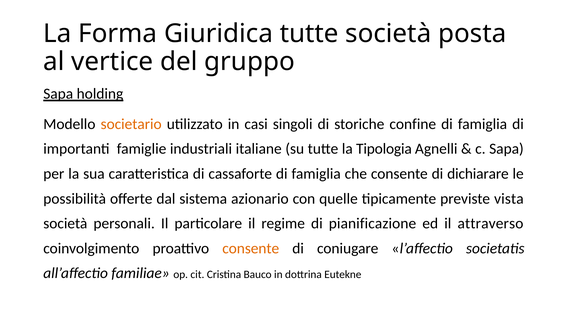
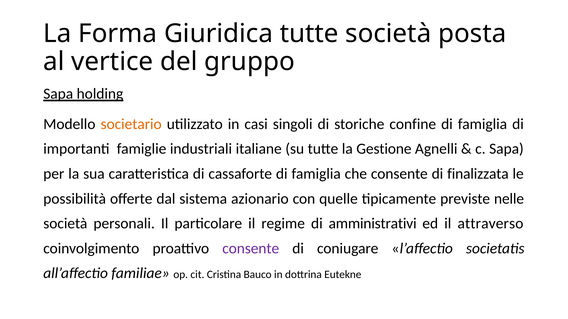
Tipologia: Tipologia -> Gestione (384, 149)
dichiarare: dichiarare -> finalizzata (478, 174)
vista: vista -> nelle (509, 199)
pianificazione: pianificazione -> amministrativi (373, 224)
consente colour: orange -> purple (251, 249)
